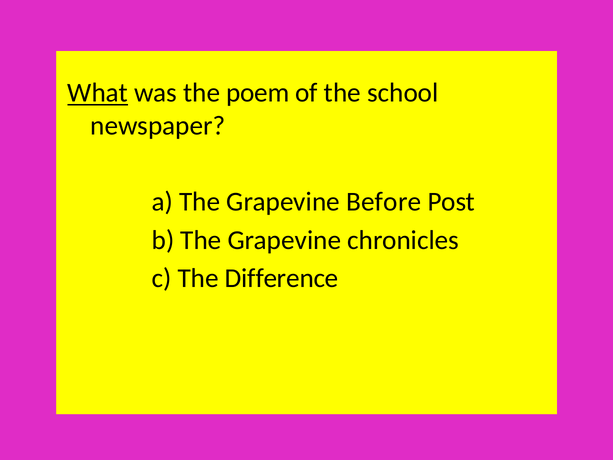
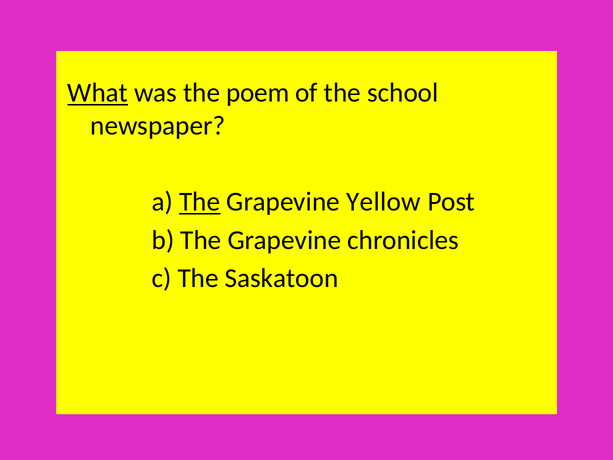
The underline: none -> present (200, 202)
Before: Before -> Yellow (384, 202)
Difference: Difference -> Saskatoon (282, 278)
